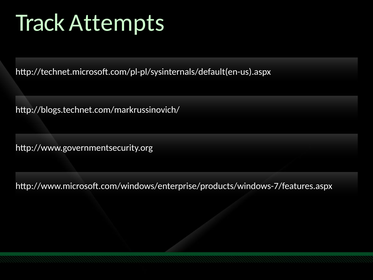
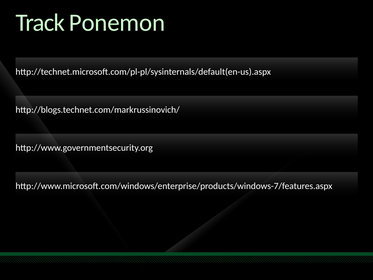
Attempts: Attempts -> Ponemon (117, 23)
